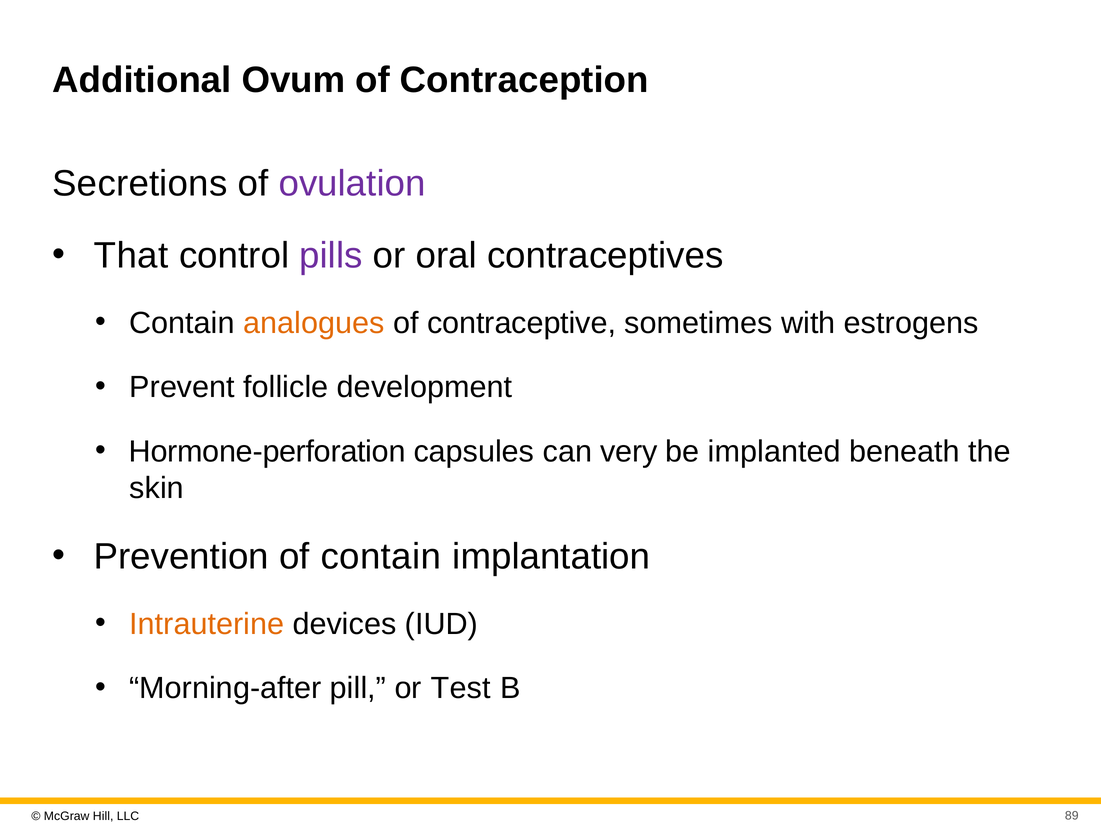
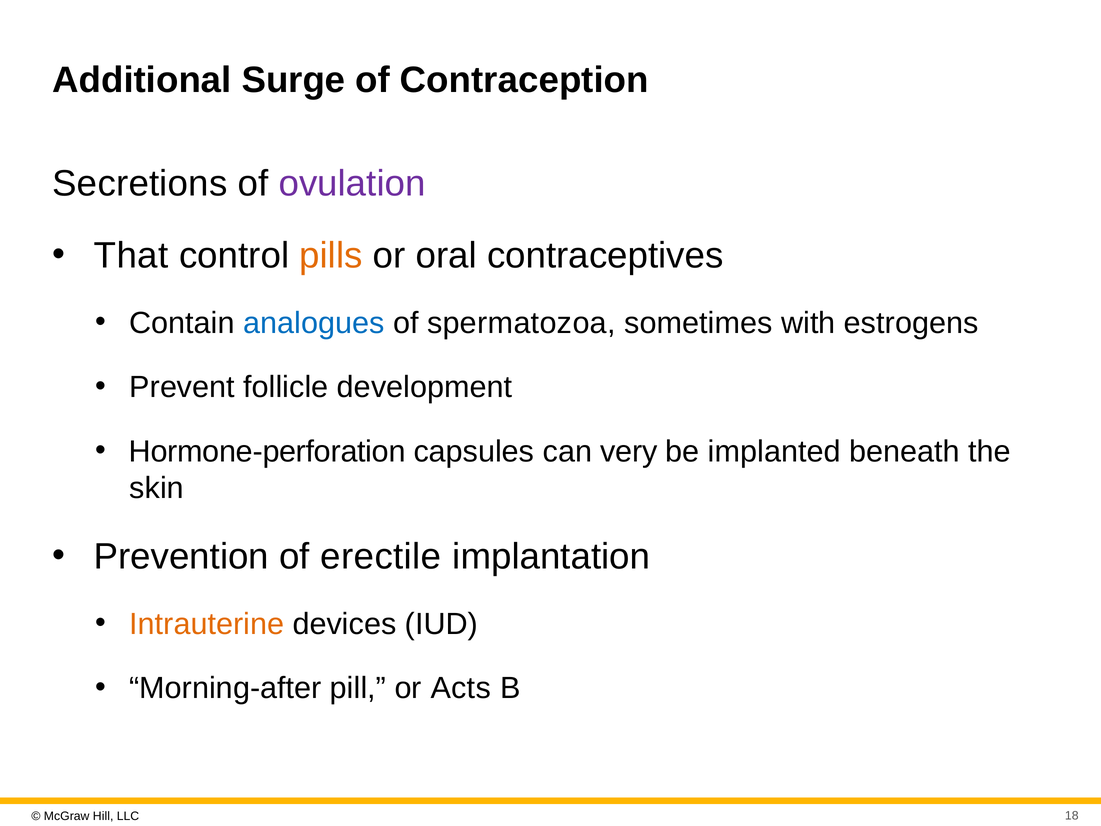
Ovum: Ovum -> Surge (293, 80)
pills colour: purple -> orange (331, 255)
analogues colour: orange -> blue (314, 323)
contraceptive: contraceptive -> spermatozoa (521, 323)
of contain: contain -> erectile (381, 556)
Test: Test -> Acts (461, 688)
89: 89 -> 18 (1072, 815)
